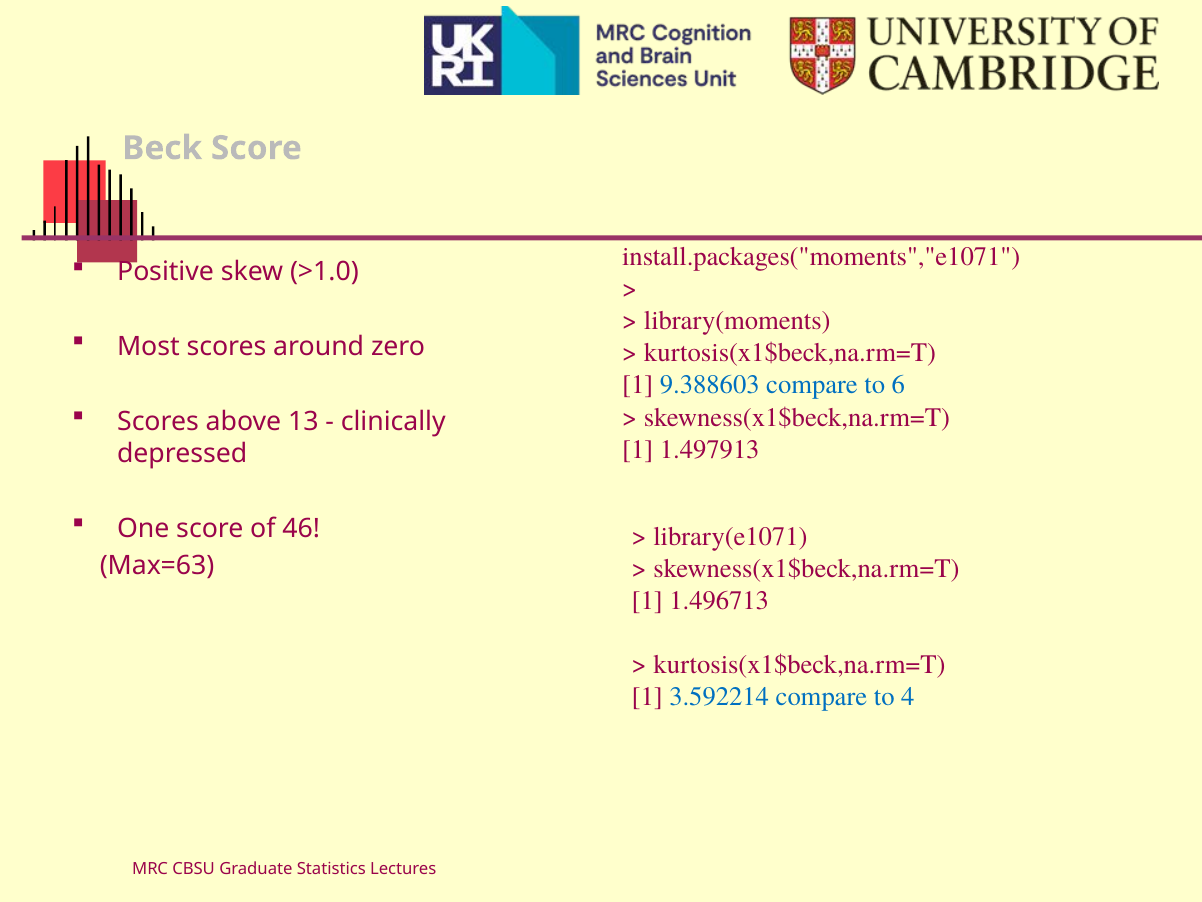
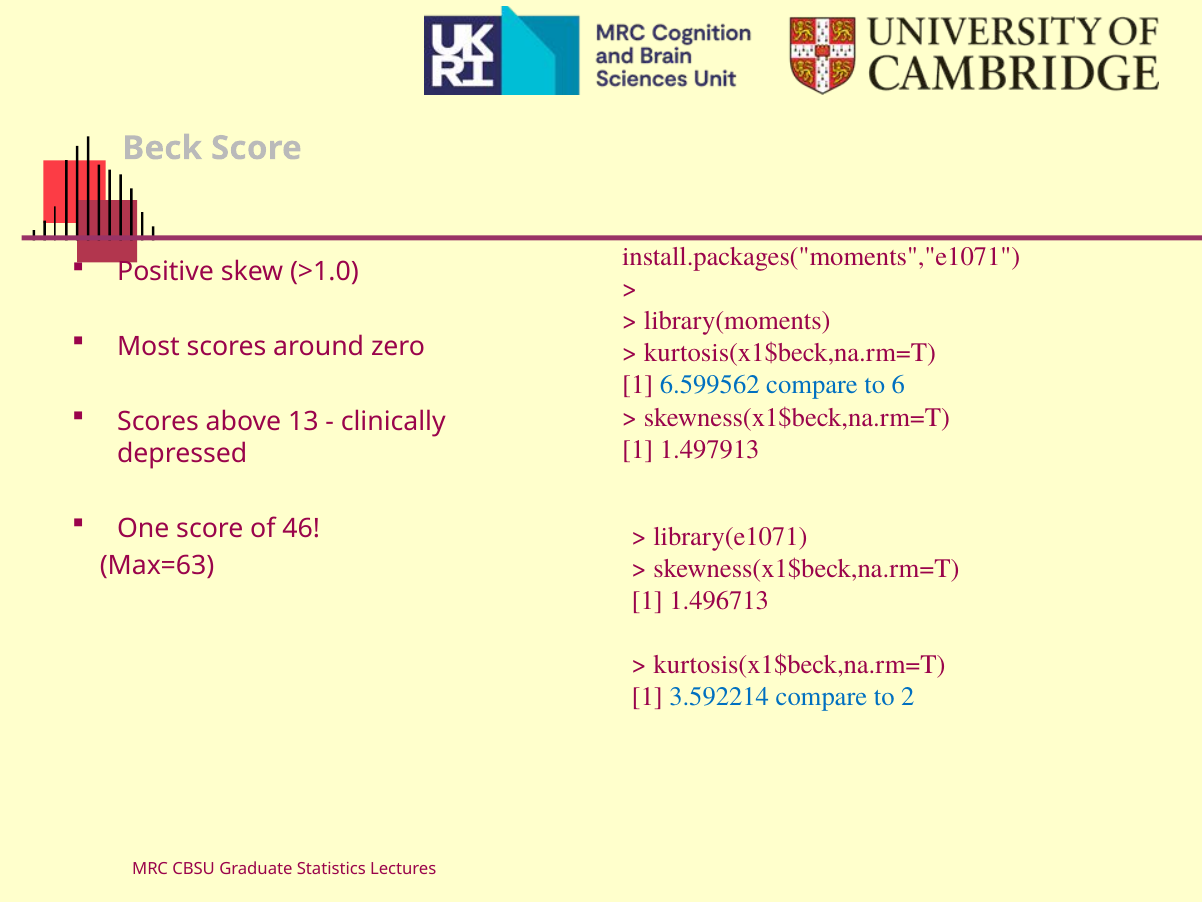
9.388603: 9.388603 -> 6.599562 (710, 385)
4: 4 -> 2 (908, 697)
